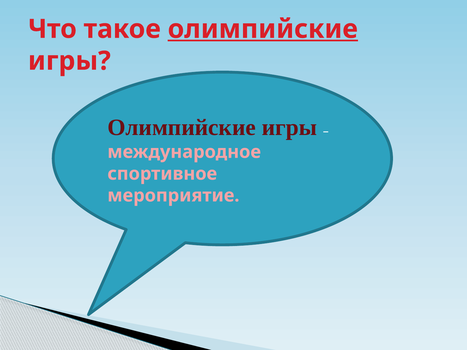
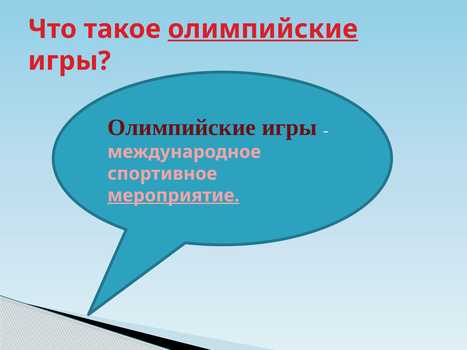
мероприятие underline: none -> present (173, 196)
